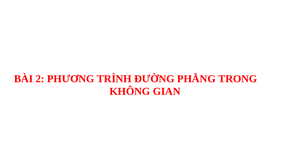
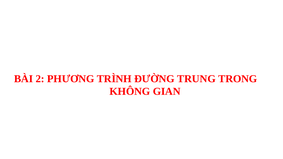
PHẲNG: PHẲNG -> TRUNG (196, 79)
